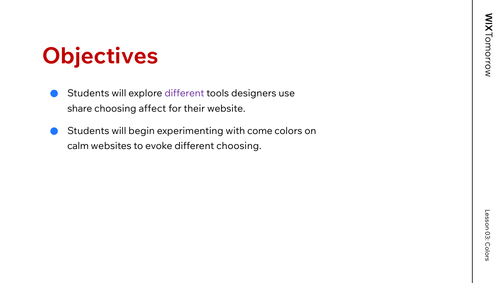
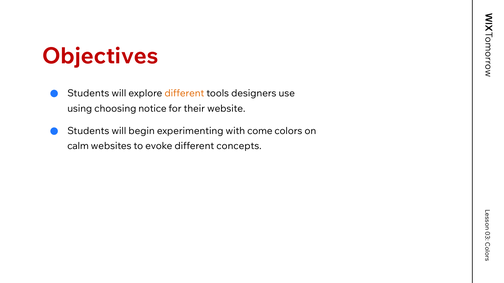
different colour: purple -> orange (184, 93)
share: share -> using (80, 109)
affect: affect -> notice (152, 109)
different choosing: choosing -> concepts (239, 146)
